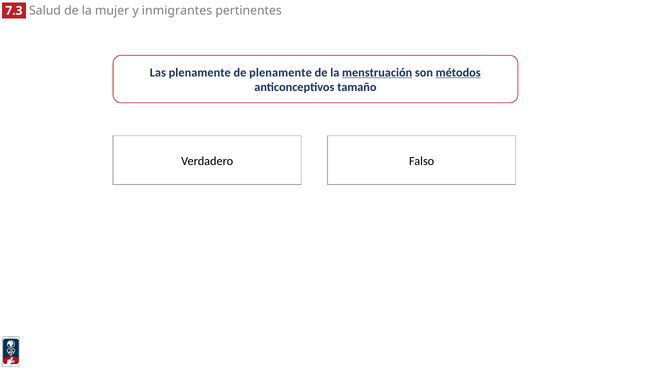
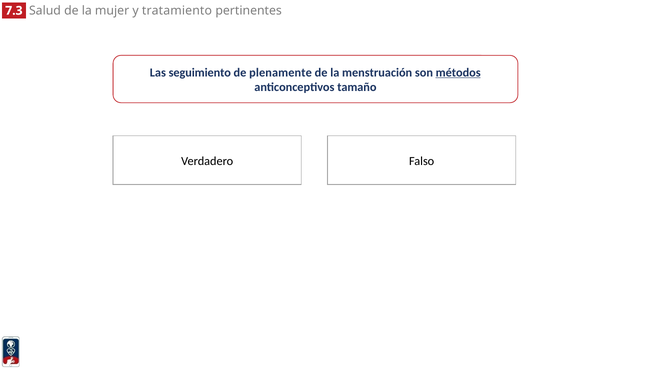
inmigrantes: inmigrantes -> tratamiento (177, 11)
Las plenamente: plenamente -> seguimiento (200, 72)
menstruación underline: present -> none (377, 72)
